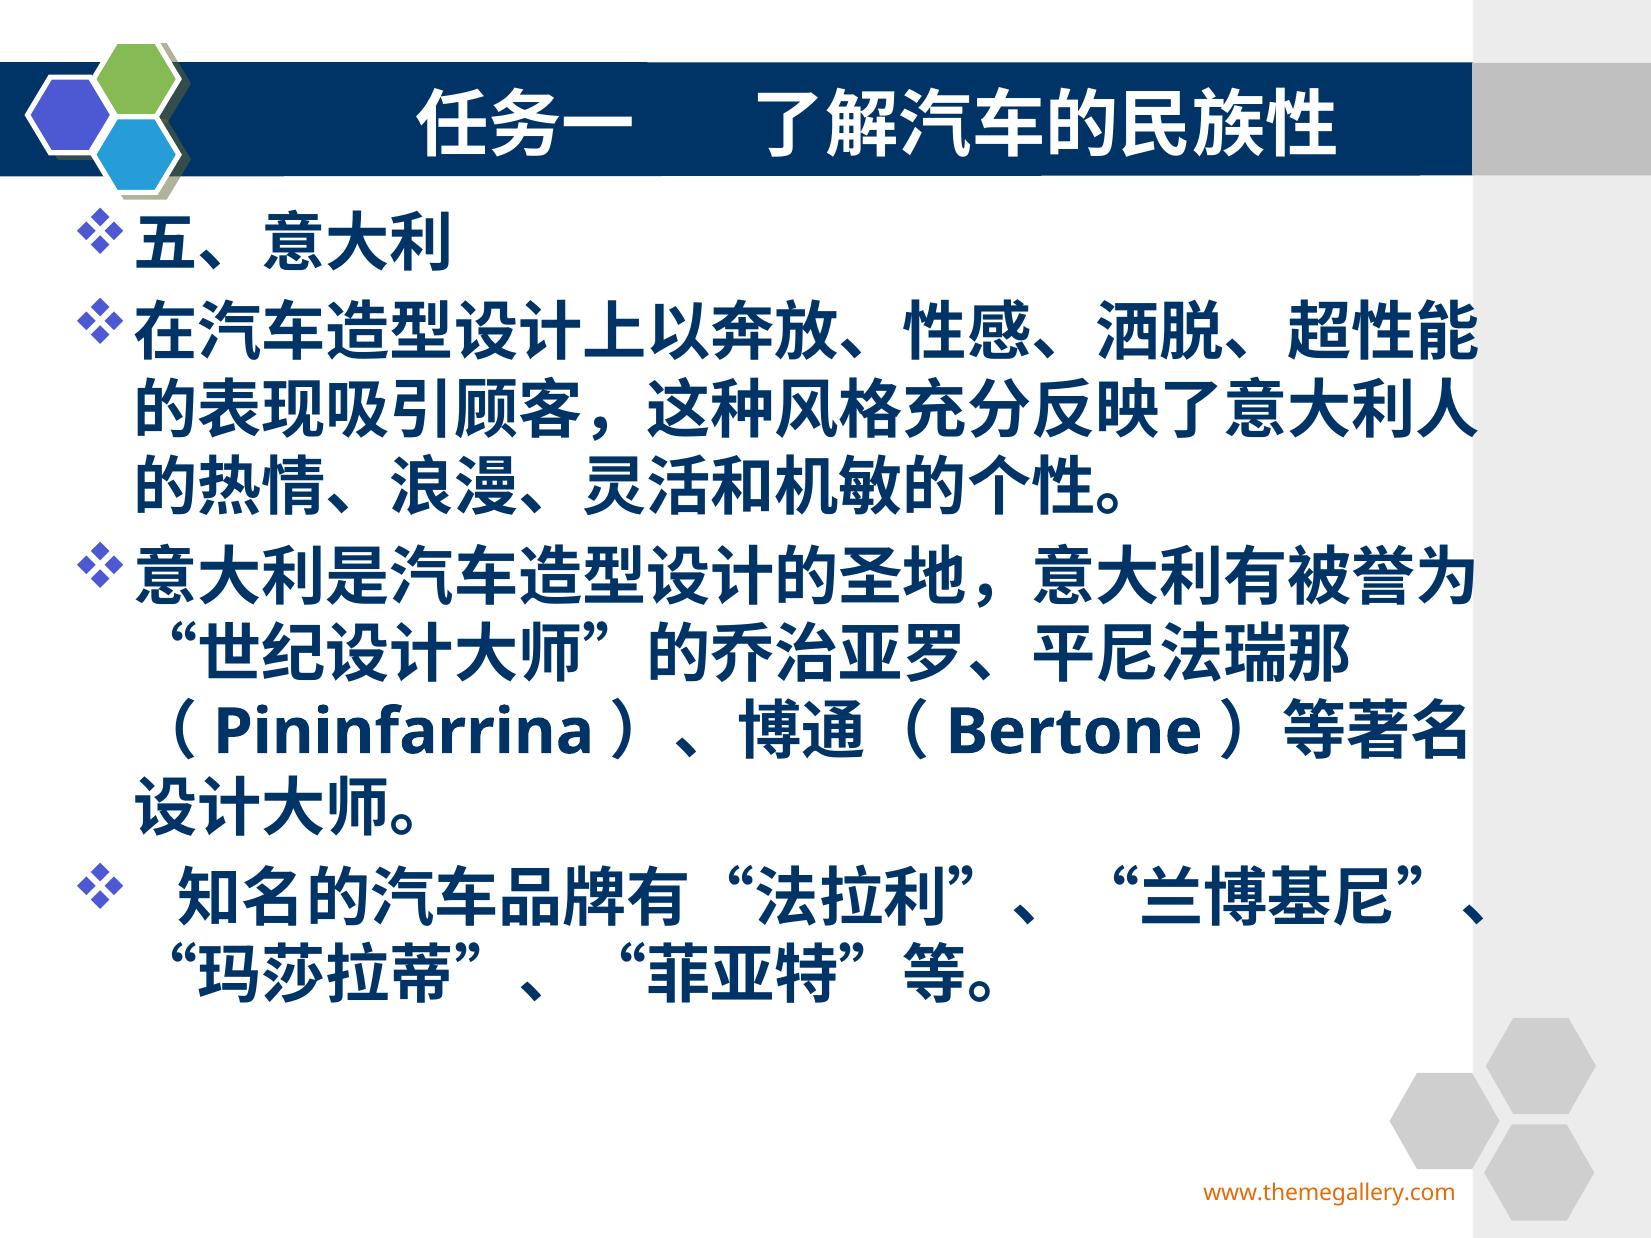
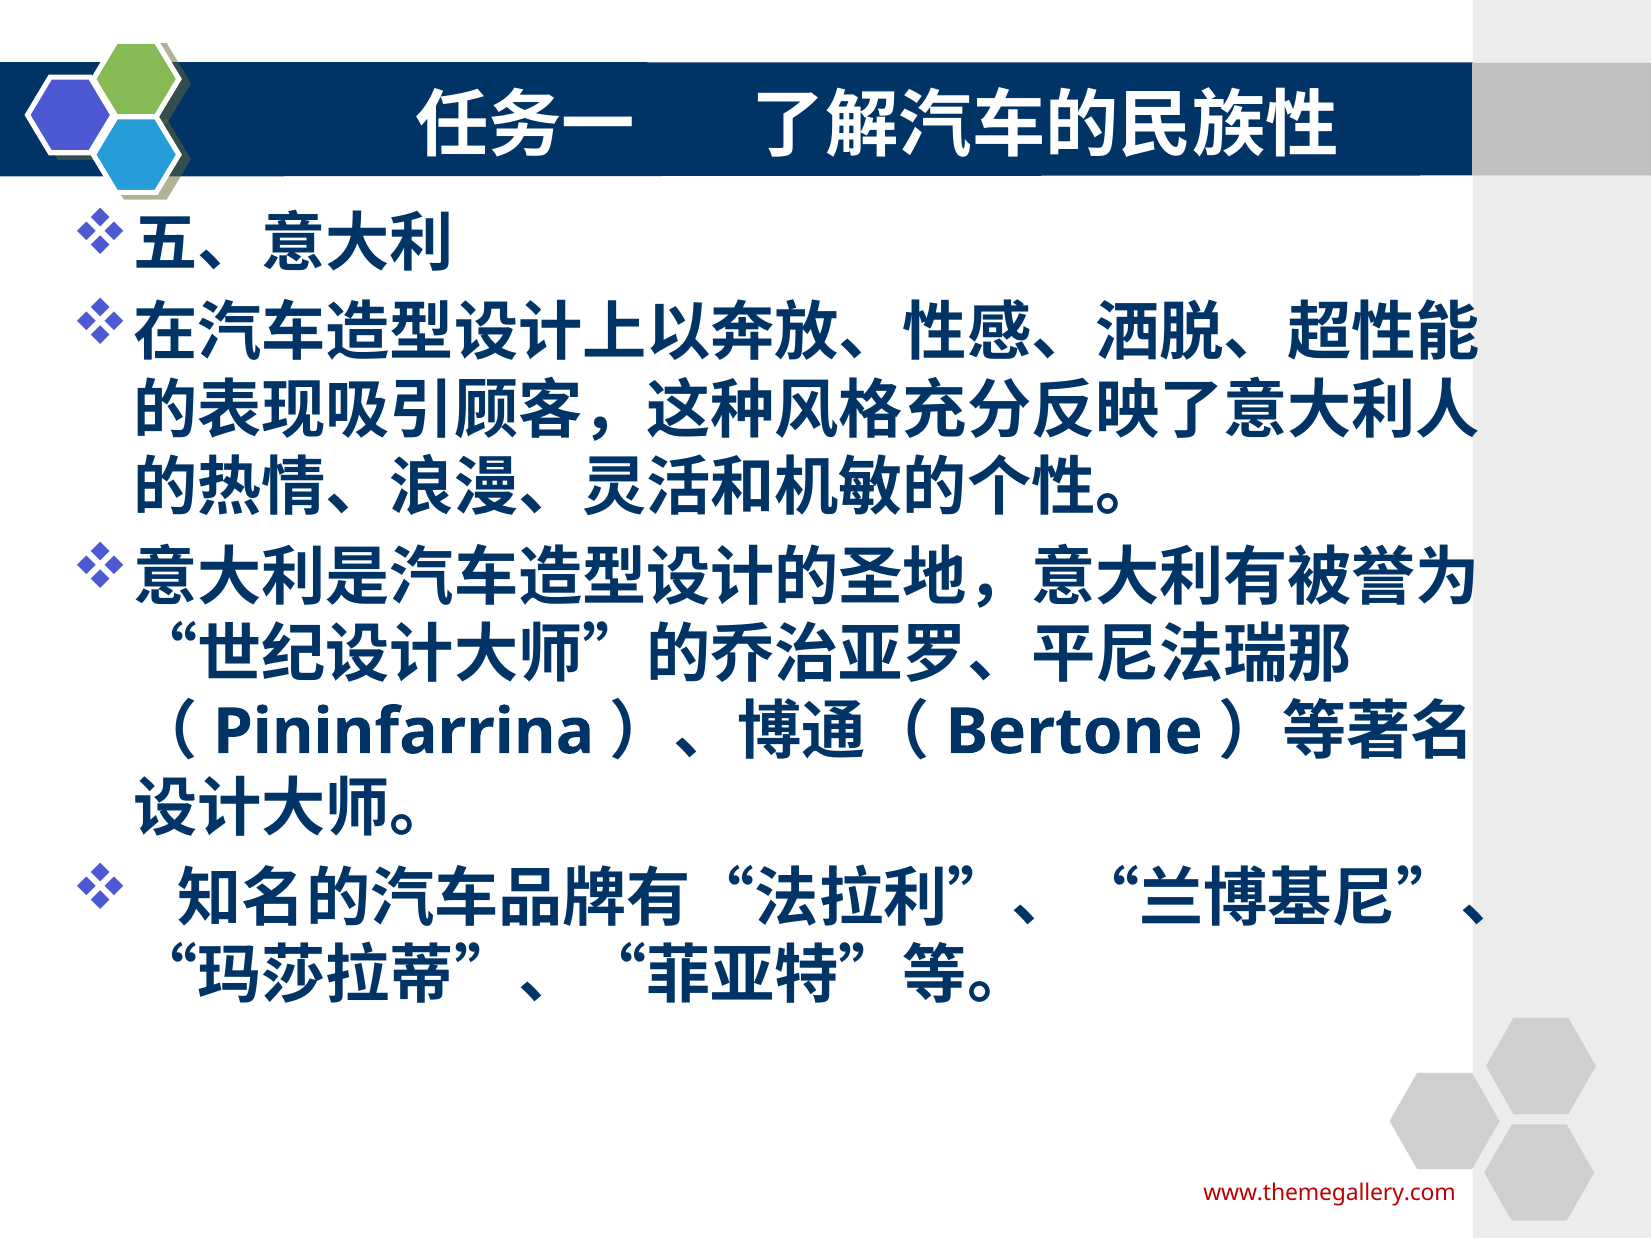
www.themegallery.com colour: orange -> red (1330, 1193)
